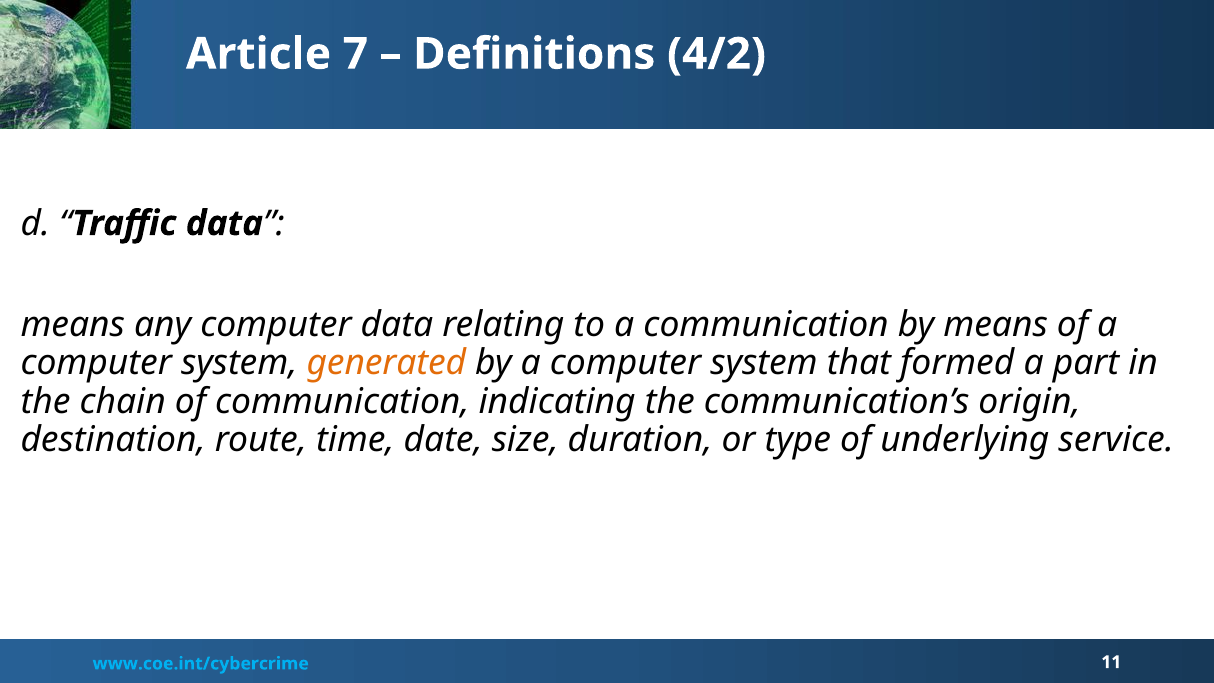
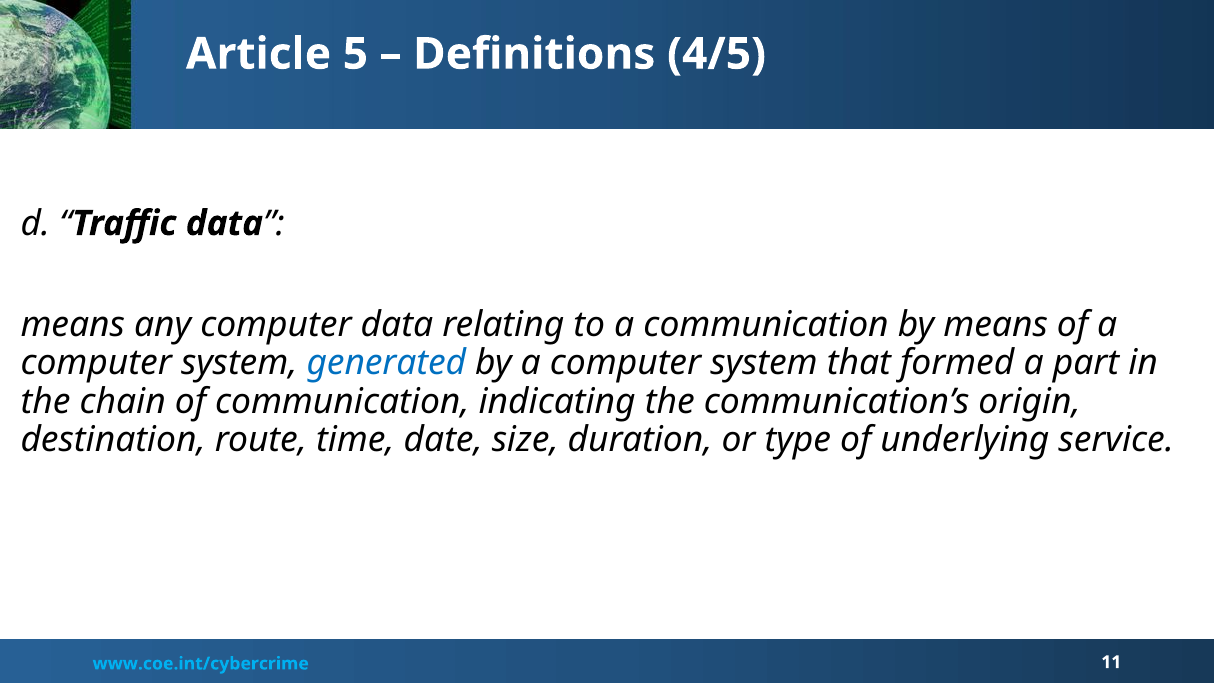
7: 7 -> 5 (355, 54)
4/2: 4/2 -> 4/5 (717, 54)
generated colour: orange -> blue (386, 363)
